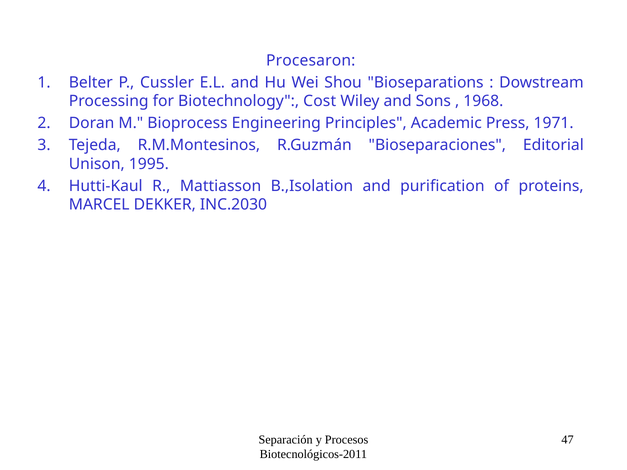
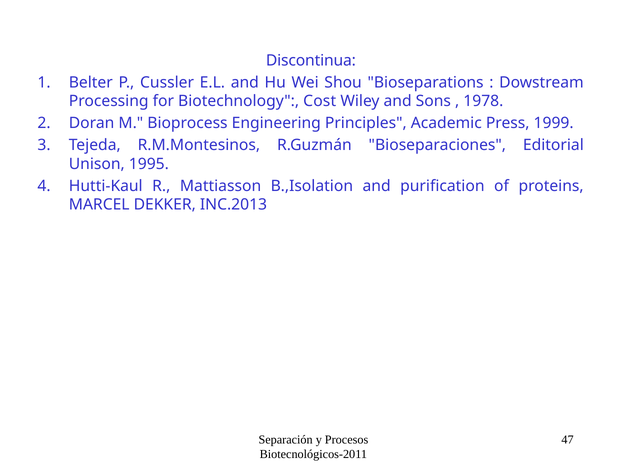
Procesaron: Procesaron -> Discontinua (311, 61)
1968: 1968 -> 1978 (483, 101)
1971: 1971 -> 1999 (554, 123)
INC.2030: INC.2030 -> INC.2013 (233, 205)
